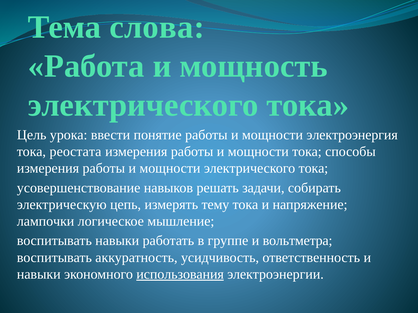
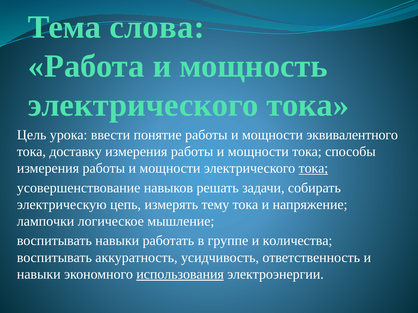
электроэнергия: электроэнергия -> эквивалентного (352, 135)
реостата: реостата -> доставку (76, 152)
тока underline: none -> present (313, 169)
вольтметра: вольтметра -> количества (298, 241)
